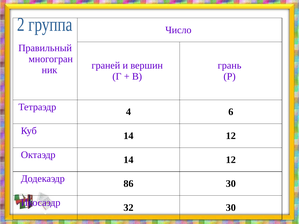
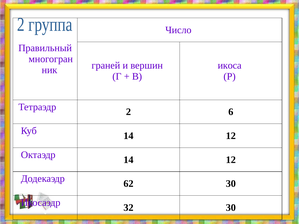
грань: грань -> икоса (230, 65)
4: 4 -> 2 (128, 112)
86: 86 -> 62 (128, 184)
